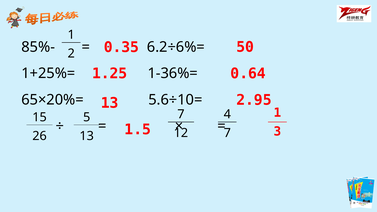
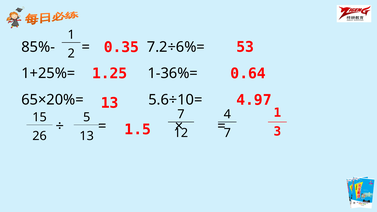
50: 50 -> 53 (245, 47)
6.2÷6%=: 6.2÷6%= -> 7.2÷6%= (176, 47)
2.95: 2.95 -> 4.97 (254, 100)
